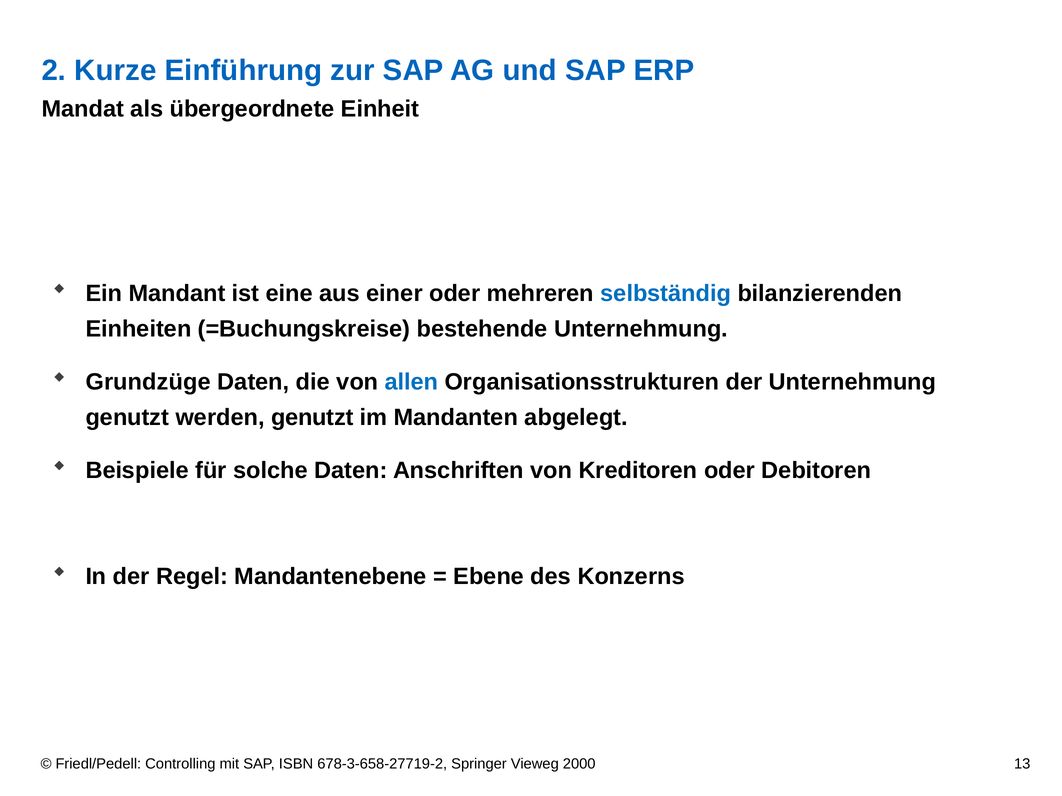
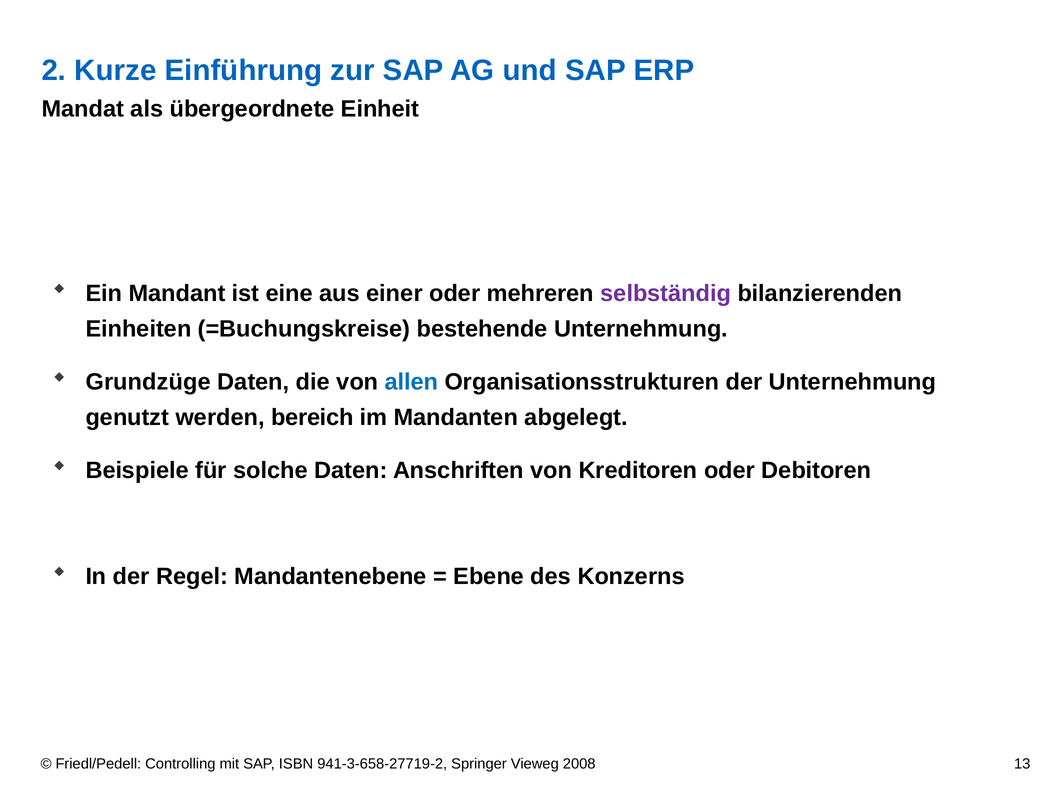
selbständig colour: blue -> purple (666, 294)
werden genutzt: genutzt -> bereich (312, 418)
678-3-658-27719-2: 678-3-658-27719-2 -> 941-3-658-27719-2 (382, 765)
2000: 2000 -> 2008 (579, 765)
